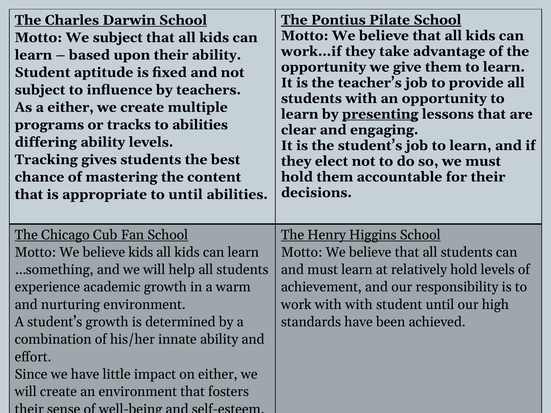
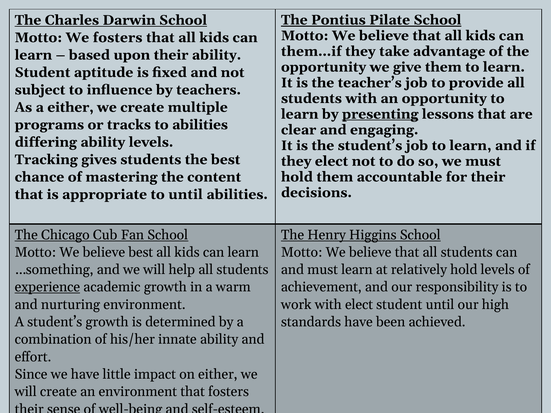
We subject: subject -> fosters (118, 38)
work…if: work…if -> them…if (311, 51)
believe kids: kids -> best (141, 252)
experience underline: none -> present (47, 287)
with with: with -> elect (359, 305)
